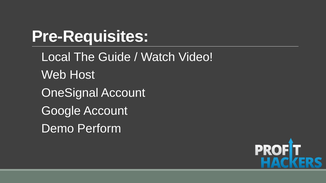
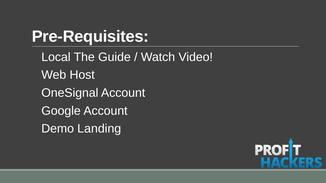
Perform: Perform -> Landing (99, 129)
